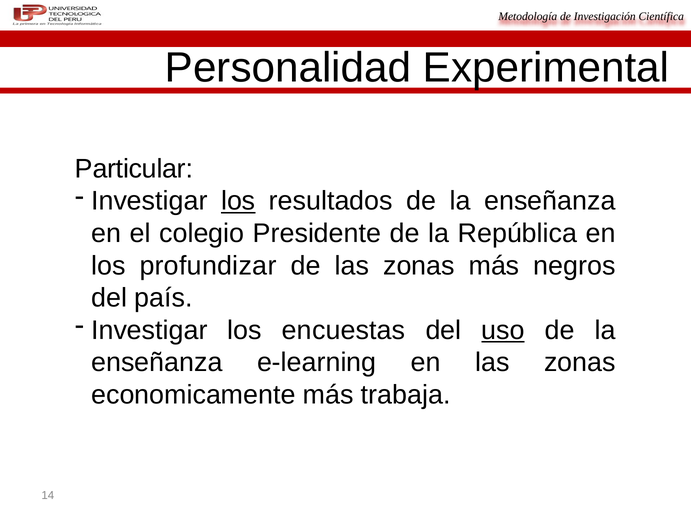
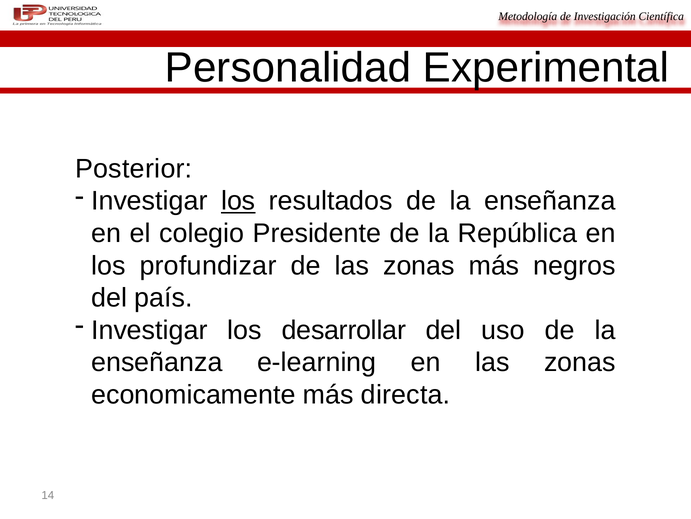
Particular: Particular -> Posterior (134, 168)
encuestas: encuestas -> desarrollar (344, 330)
uso underline: present -> none (503, 330)
trabaja: trabaja -> directa (406, 394)
